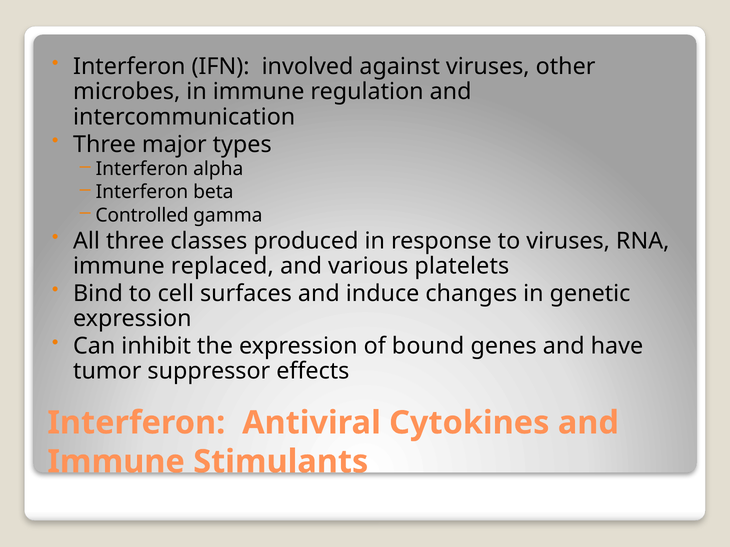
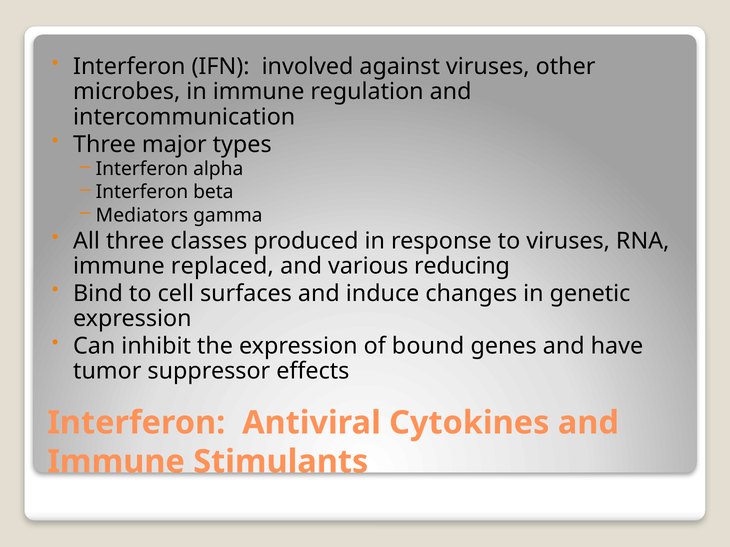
Controlled: Controlled -> Mediators (142, 215)
platelets: platelets -> reducing (462, 266)
